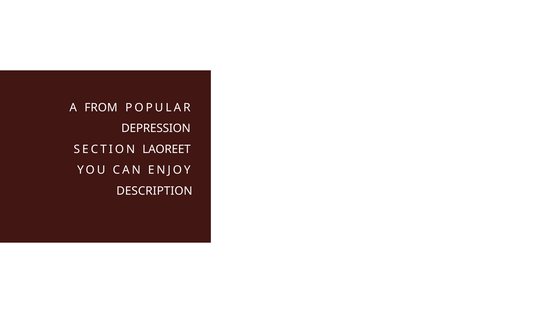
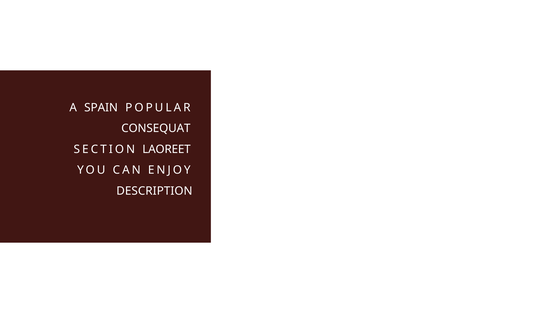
FROM: FROM -> SPAIN (101, 107)
DEPRESSION: DEPRESSION -> CONSEQUAT (156, 128)
